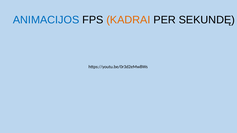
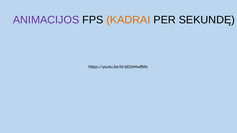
ANIMACIJOS colour: blue -> purple (46, 20)
